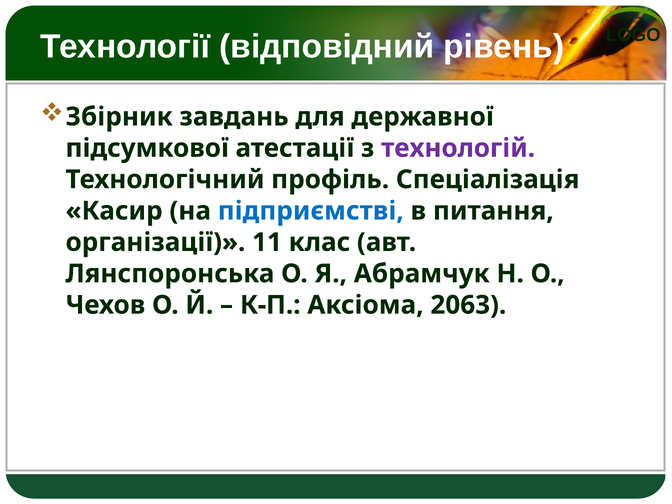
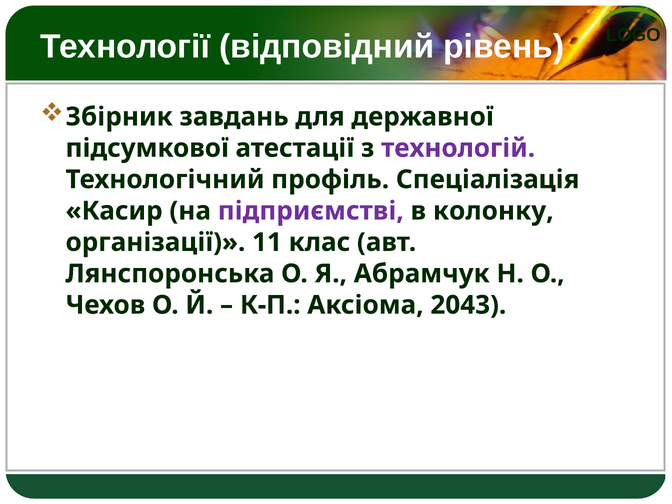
підприємстві colour: blue -> purple (311, 211)
питання: питання -> колонку (493, 211)
2063: 2063 -> 2043 (468, 305)
